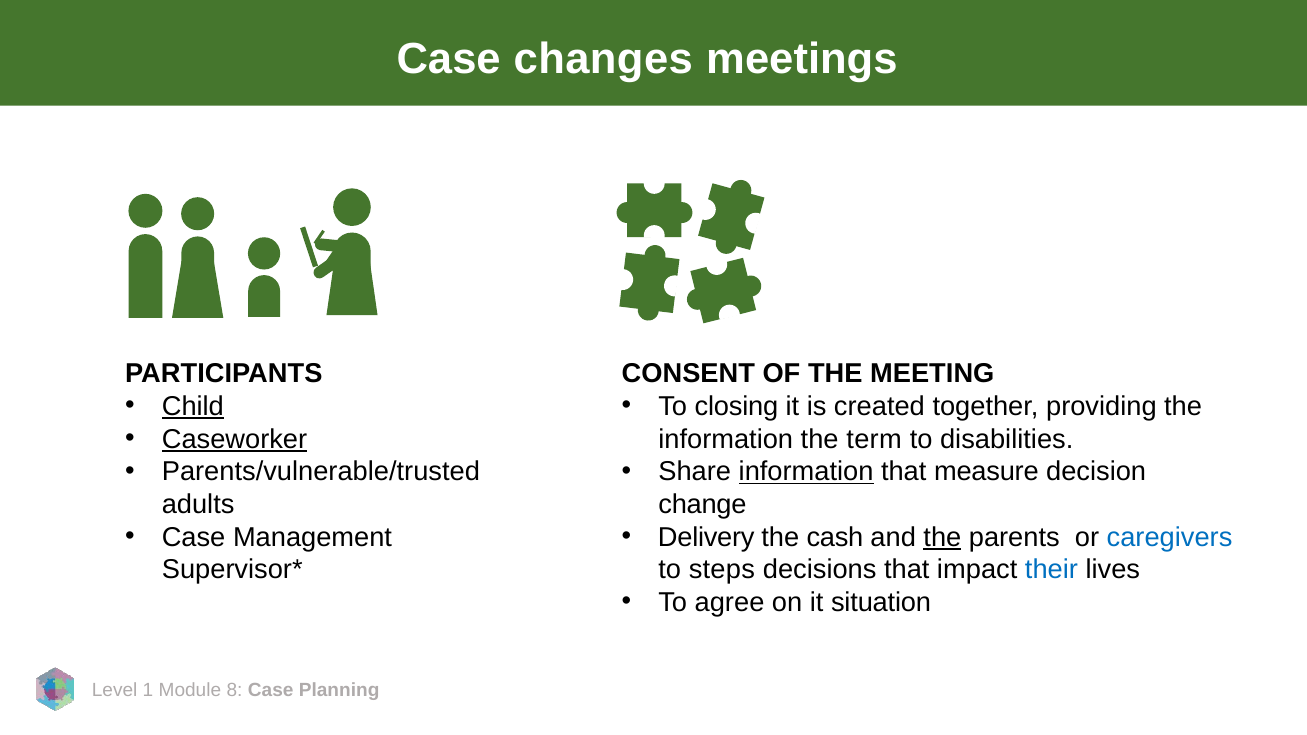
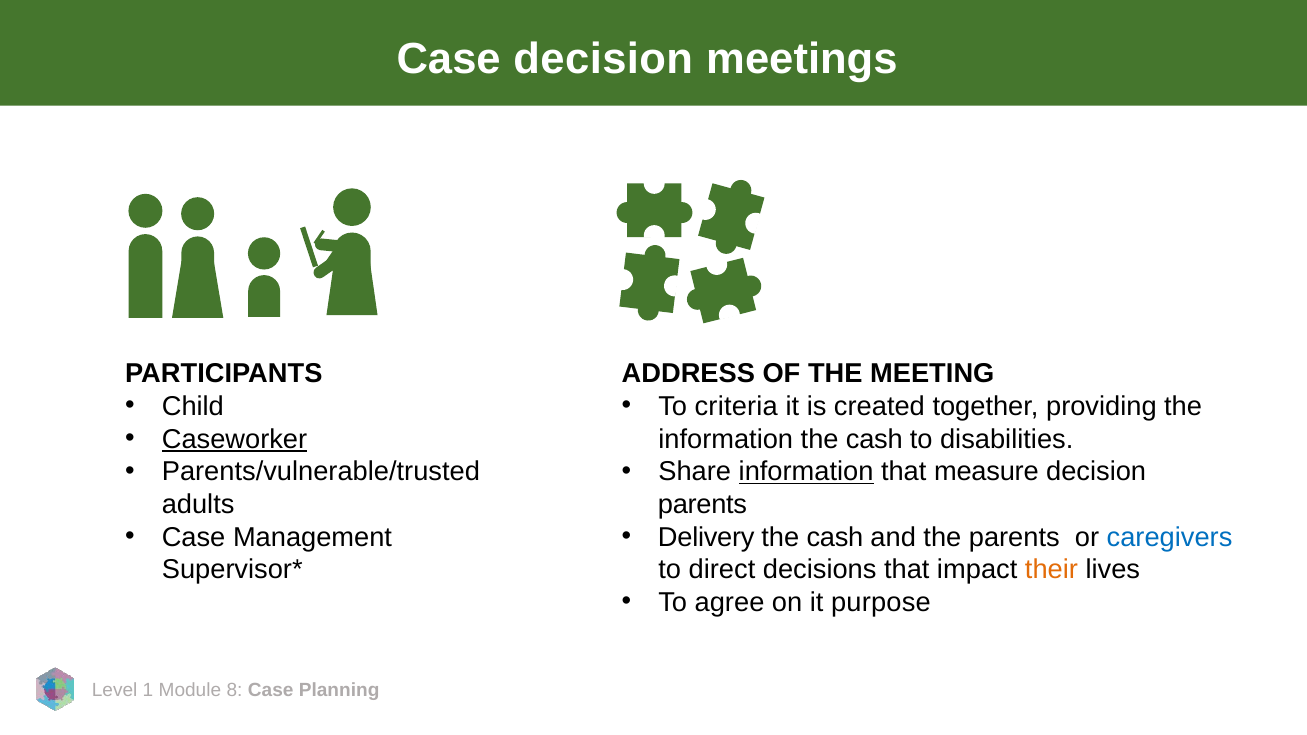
Case changes: changes -> decision (603, 59)
CONSENT: CONSENT -> ADDRESS (688, 374)
Child underline: present -> none (193, 407)
closing: closing -> criteria (736, 406)
term: term -> cash (874, 439)
change: change -> parents (702, 505)
the underline: present -> none (942, 537)
steps: steps -> direct (722, 570)
their colour: blue -> orange (1051, 570)
situation: situation -> purpose (881, 603)
